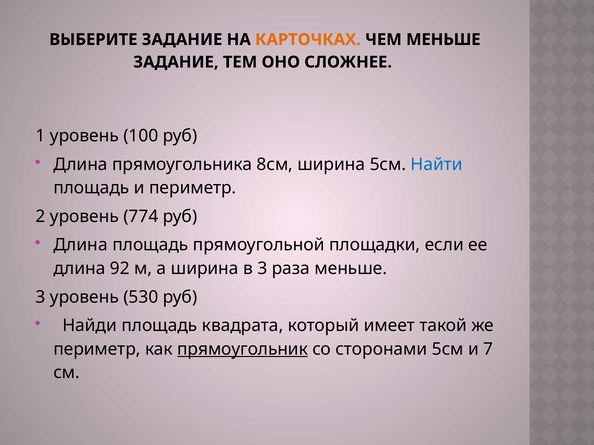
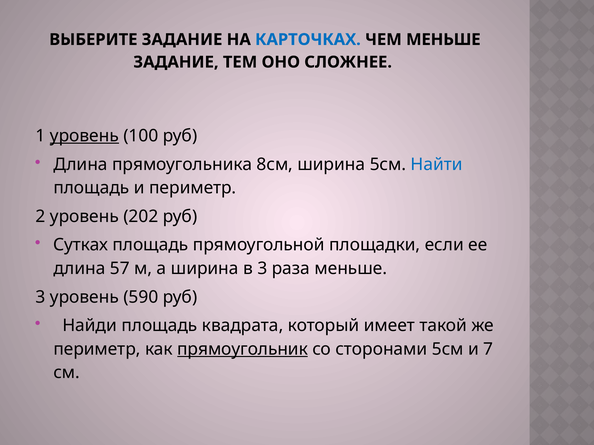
КАРТОЧКАХ colour: orange -> blue (308, 40)
уровень underline: none -> present (84, 136)
774: 774 -> 202 (141, 217)
Длина: Длина -> Сутках (81, 245)
92: 92 -> 57 (120, 269)
530: 530 -> 590 (141, 297)
